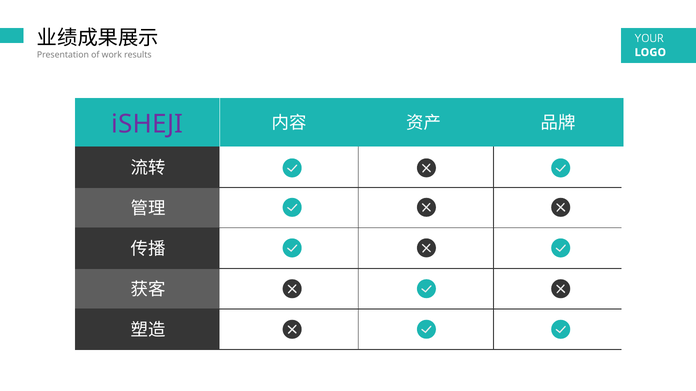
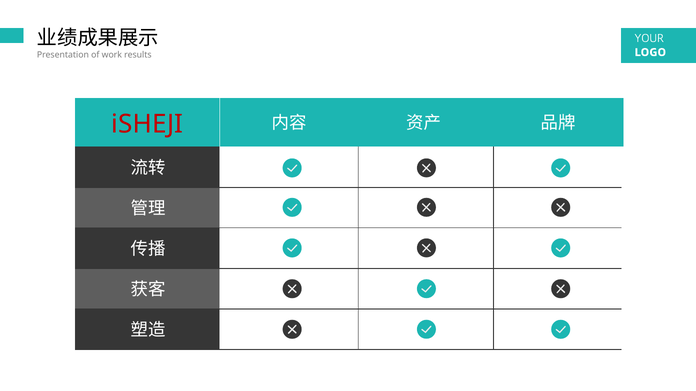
iSHEJI colour: purple -> red (147, 124)
